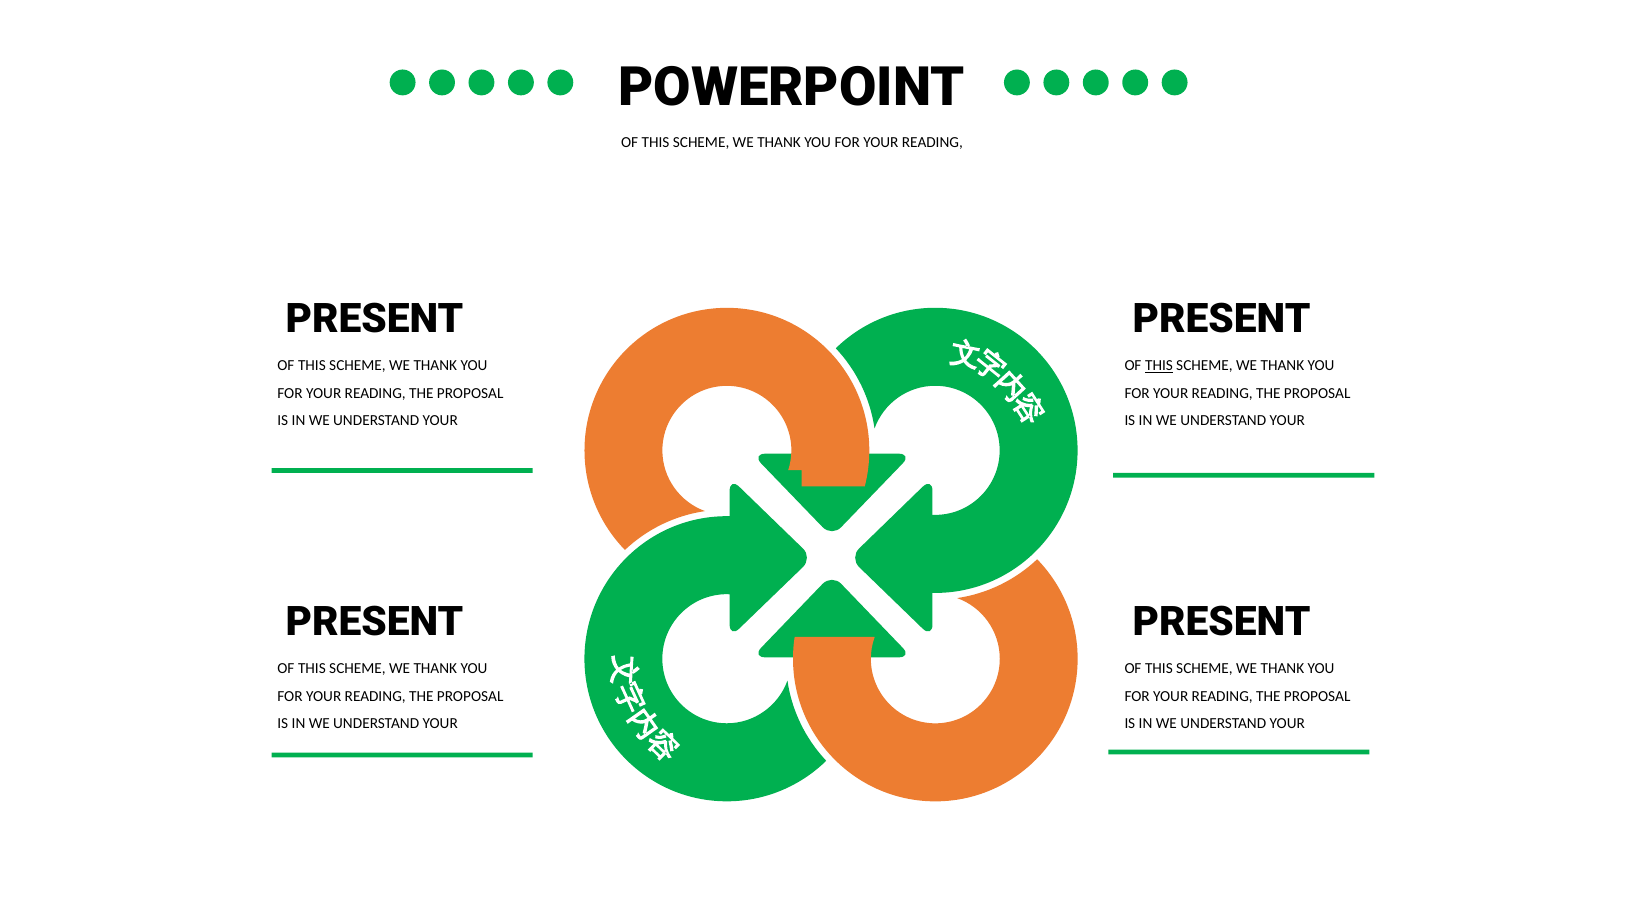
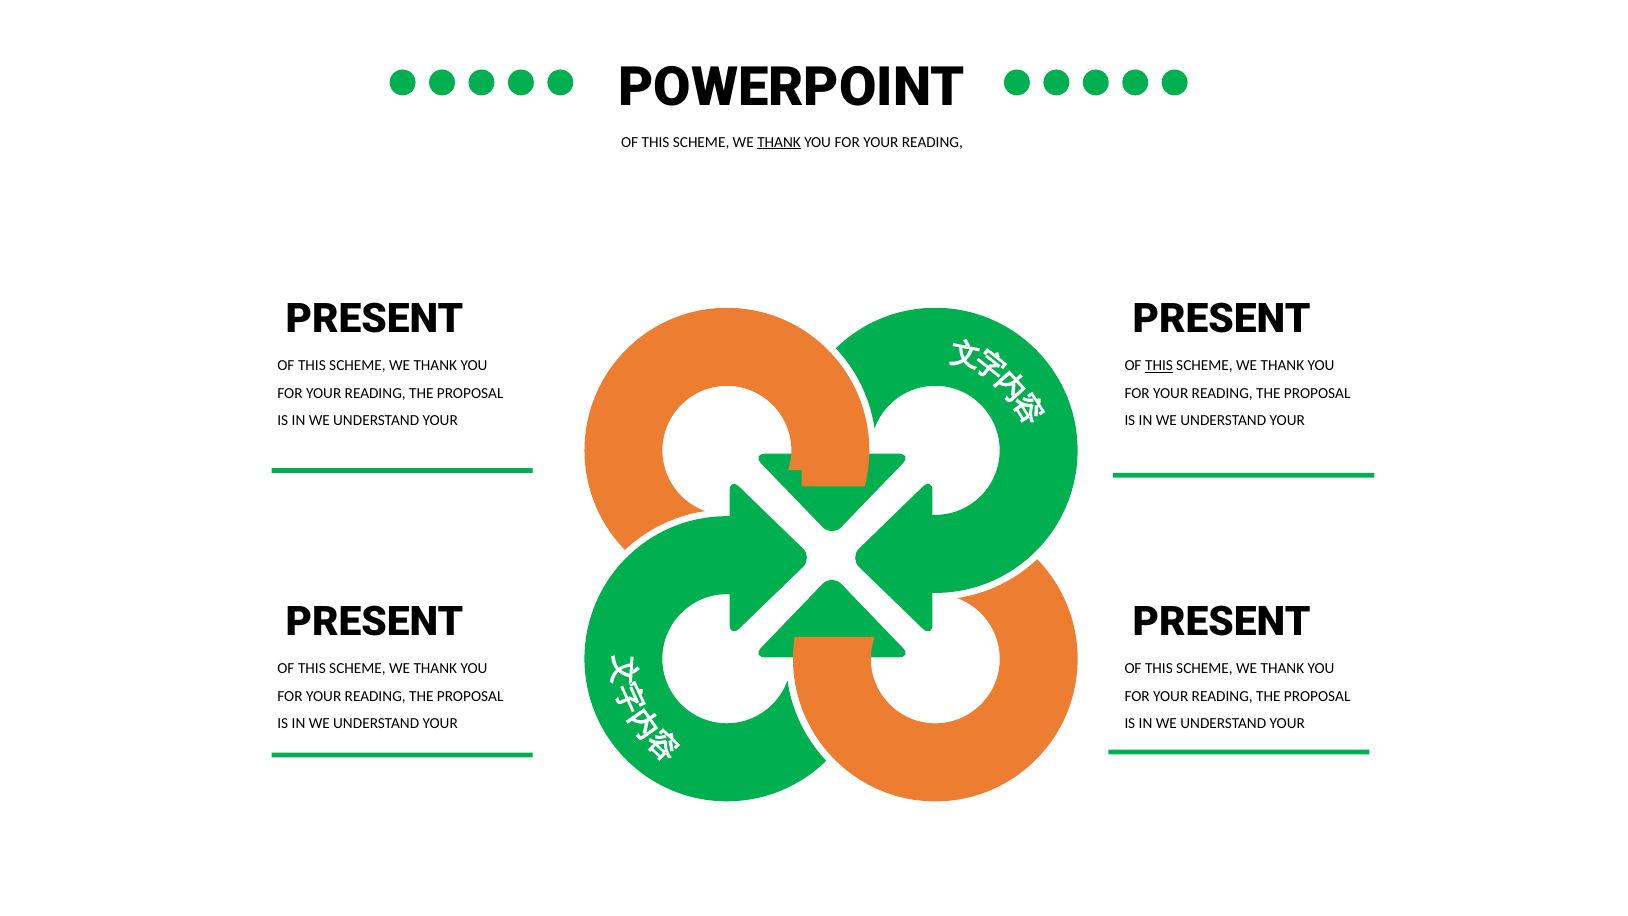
THANK underline: none -> present (779, 142)
